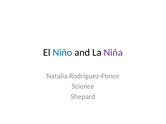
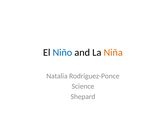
Niña colour: purple -> orange (113, 53)
